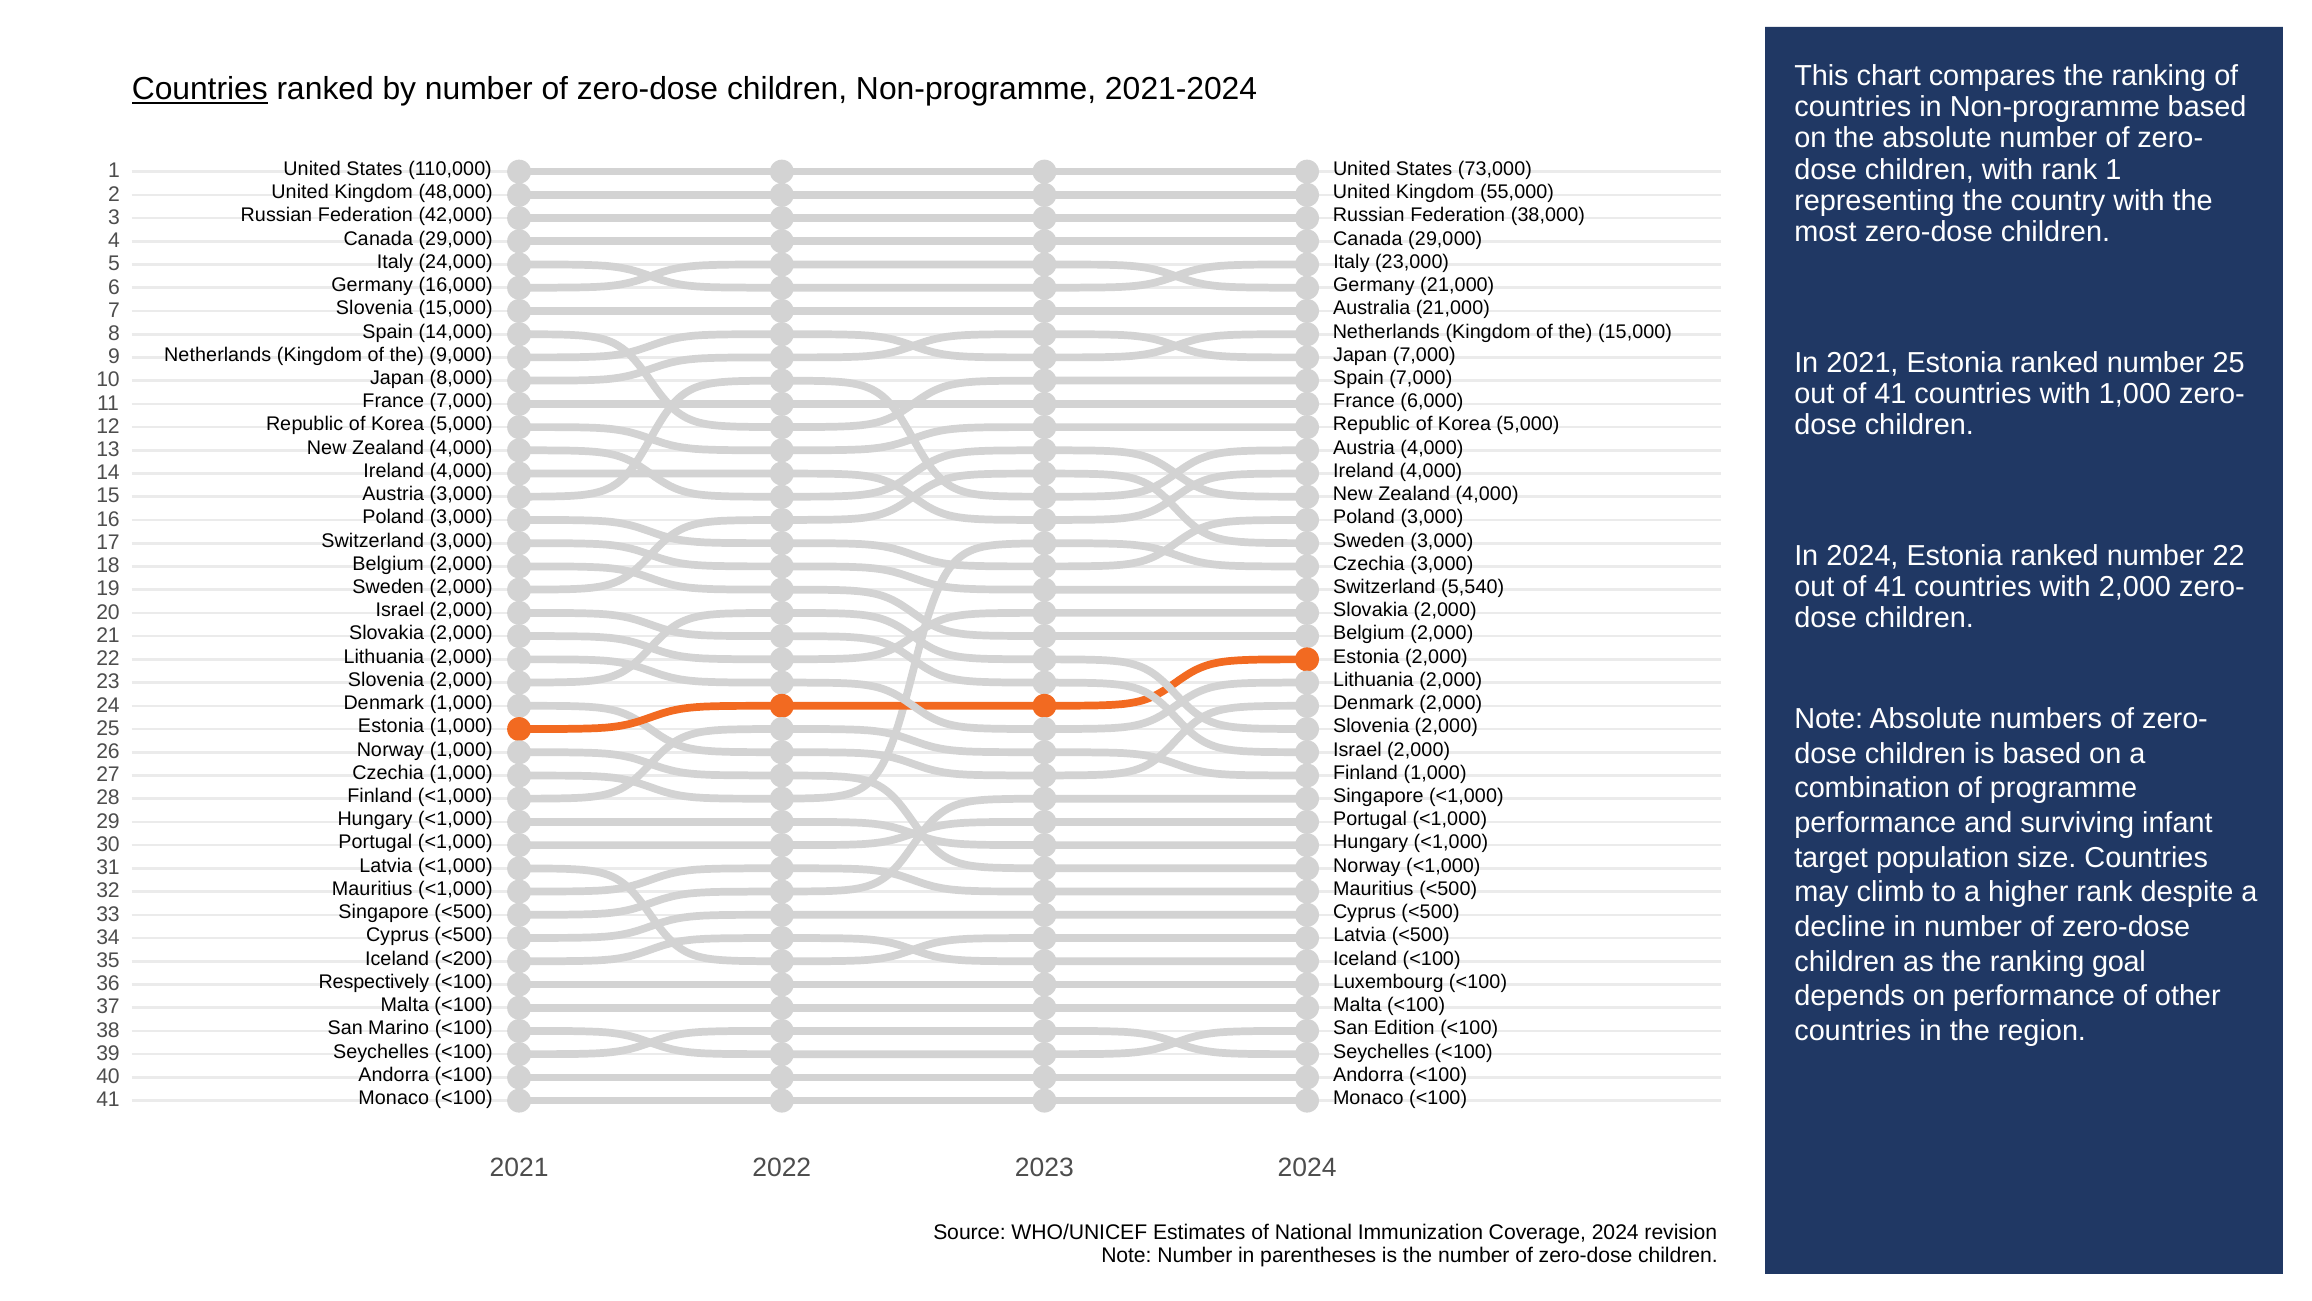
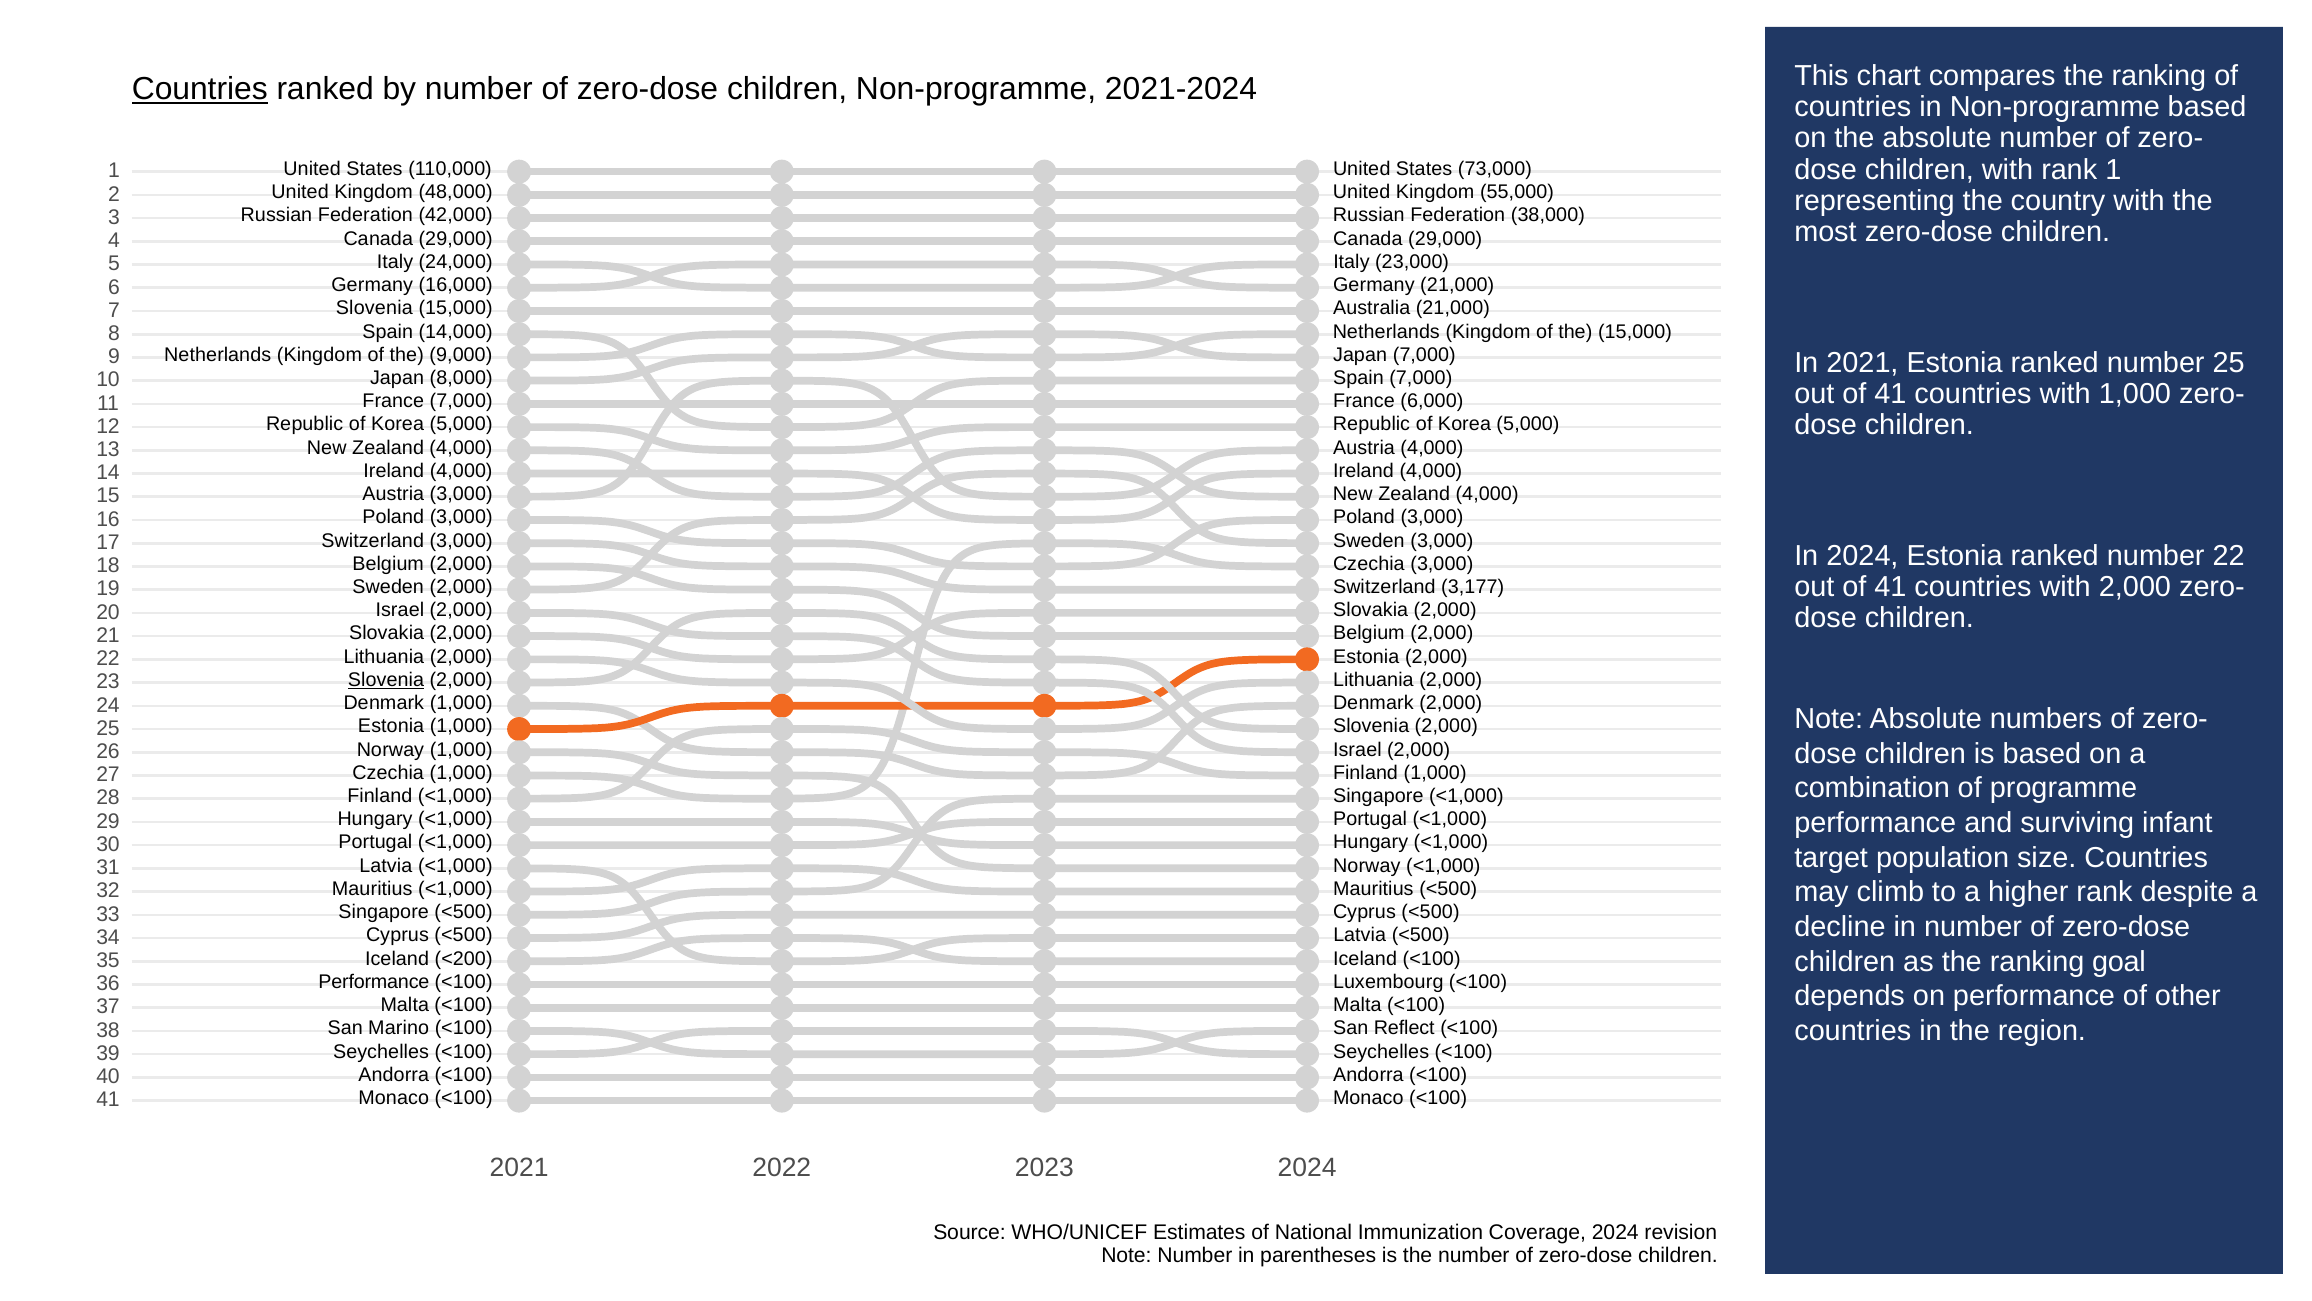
5,540: 5,540 -> 3,177 (1473, 587)
Slovenia underline: none -> present (386, 680)
Respectively: Respectively -> Performance (374, 981)
Edition: Edition -> Reflect (1404, 1028)
